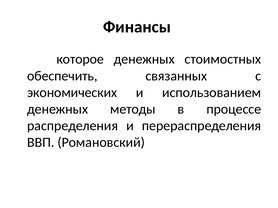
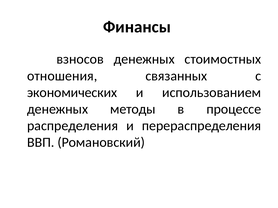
которое: которое -> взносов (80, 59)
обеспечить: обеспечить -> отношения (62, 76)
